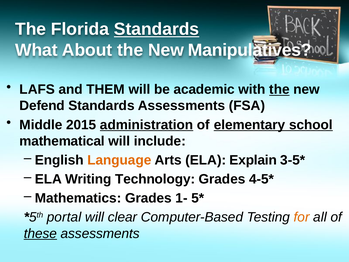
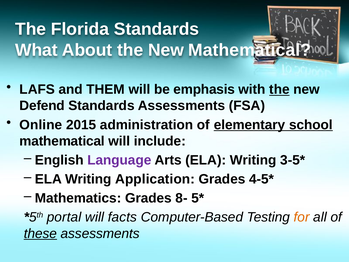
Standards underline: present -> none (157, 29)
New Manipulatives: Manipulatives -> Mathematical (250, 50)
academic: academic -> emphasis (204, 89)
Middle: Middle -> Online (41, 125)
administration underline: present -> none (147, 125)
Language colour: orange -> purple (119, 160)
Arts ELA Explain: Explain -> Writing (253, 160)
Technology: Technology -> Application (155, 179)
1-: 1- -> 8- (182, 198)
clear: clear -> facts (122, 217)
